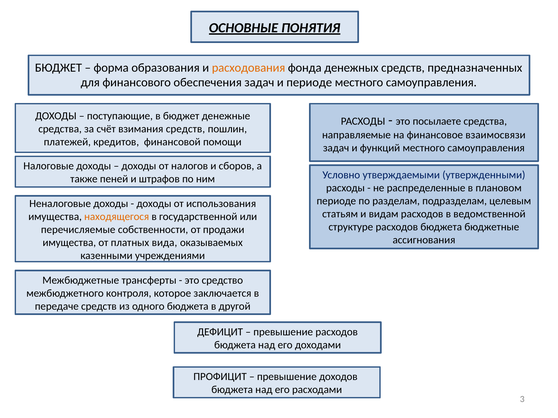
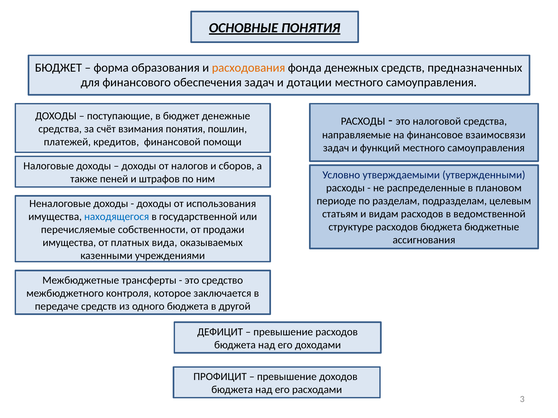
и периоде: периоде -> дотации (309, 83)
посылаете: посылаете -> налоговой (437, 121)
взимания средств: средств -> понятия (186, 129)
находящегося colour: orange -> blue (117, 217)
